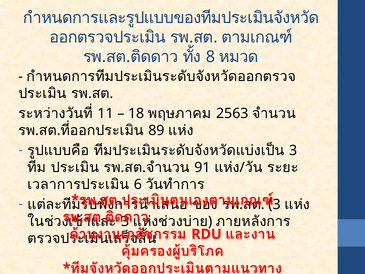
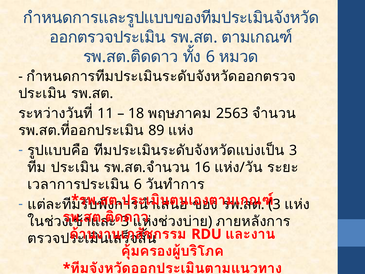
8: 8 -> 6 (211, 57)
91: 91 -> 16 (202, 167)
